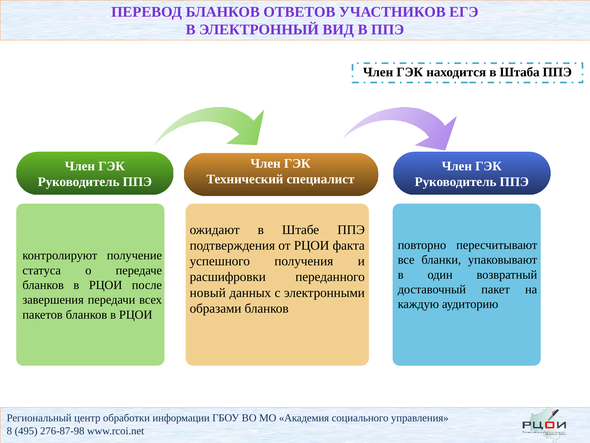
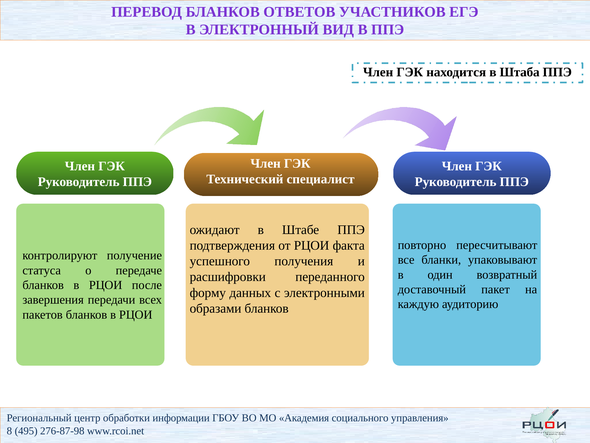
новый: новый -> форму (208, 292)
